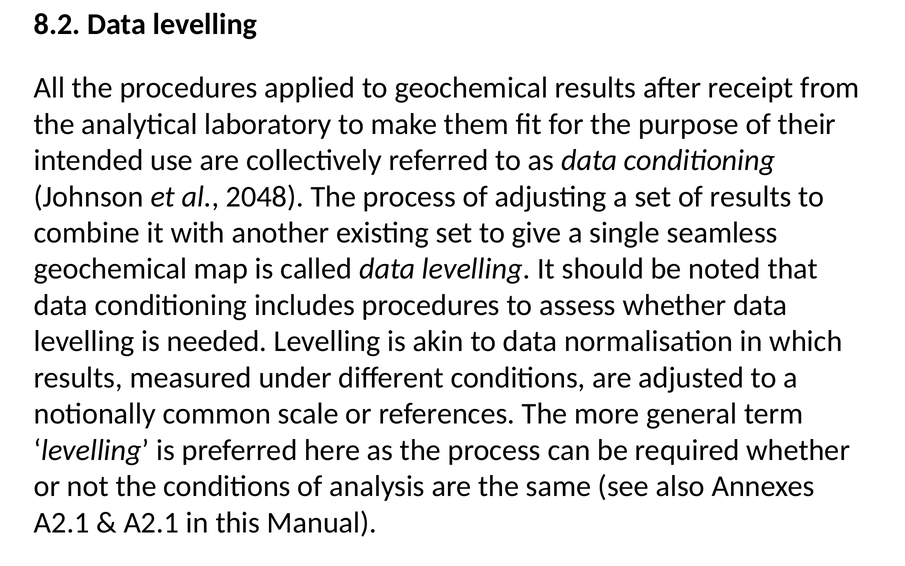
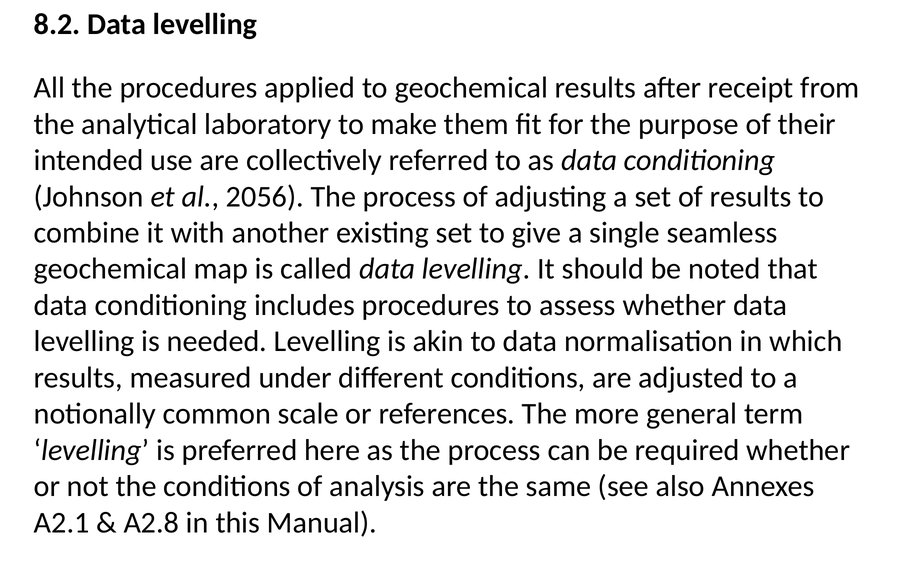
2048: 2048 -> 2056 (265, 196)
A2.1: A2.1 -> A2.8 (151, 522)
